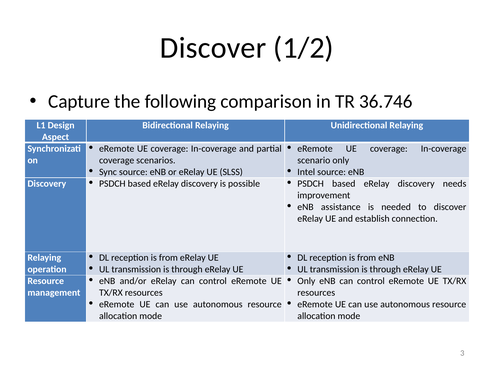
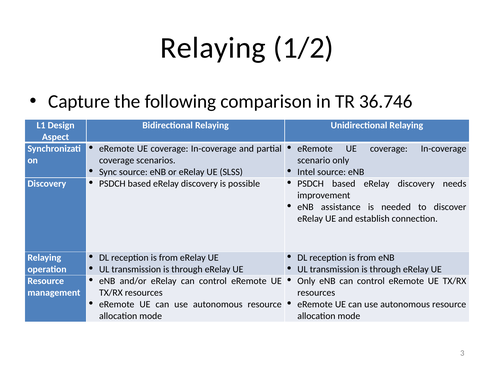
Discover: Discover -> Relaying (213, 48)
